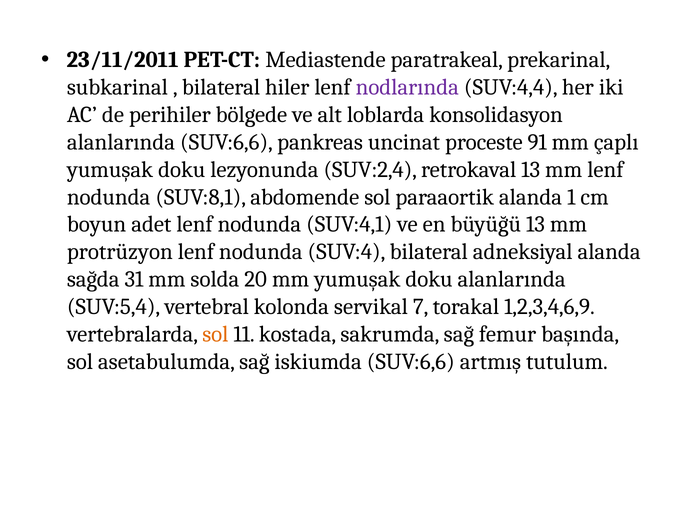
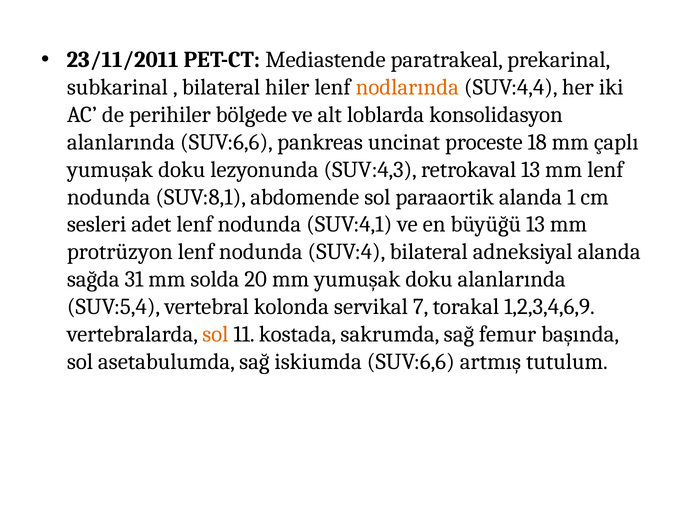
nodlarında colour: purple -> orange (407, 87)
91: 91 -> 18 (537, 142)
SUV:2,4: SUV:2,4 -> SUV:4,3 (370, 170)
boyun: boyun -> sesleri (97, 225)
